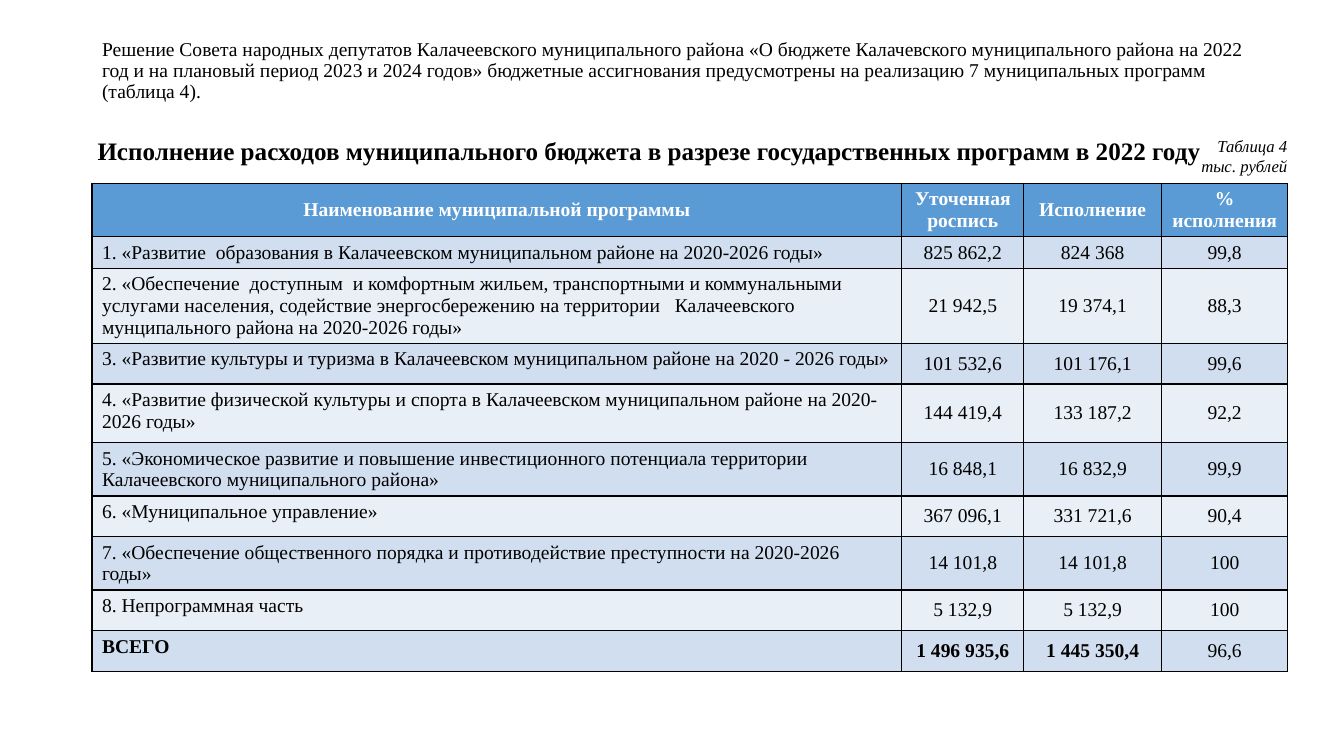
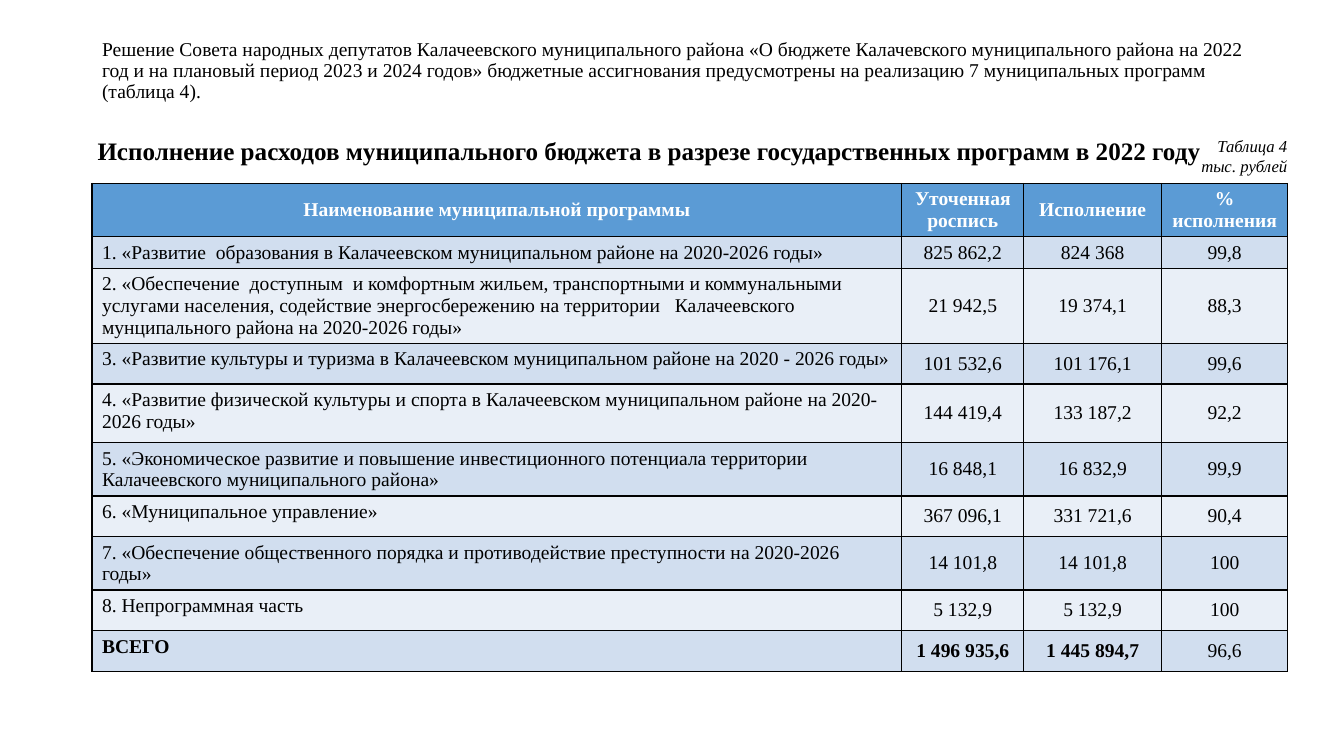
350,4: 350,4 -> 894,7 (1117, 651)
